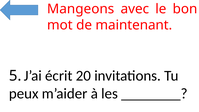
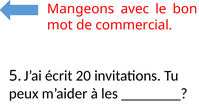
maintenant: maintenant -> commercial (134, 25)
